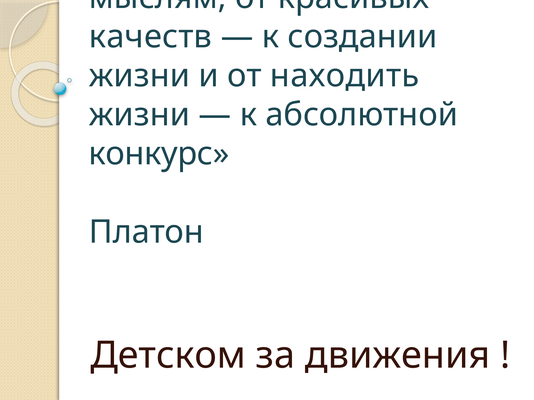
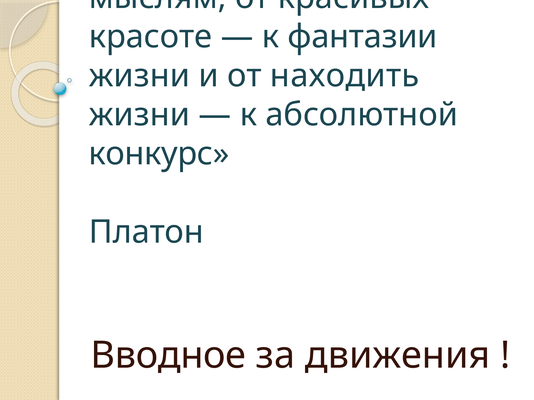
качеств: качеств -> красоте (151, 37)
создании: создании -> фантазии (363, 37)
Детском: Детском -> Вводное (168, 356)
